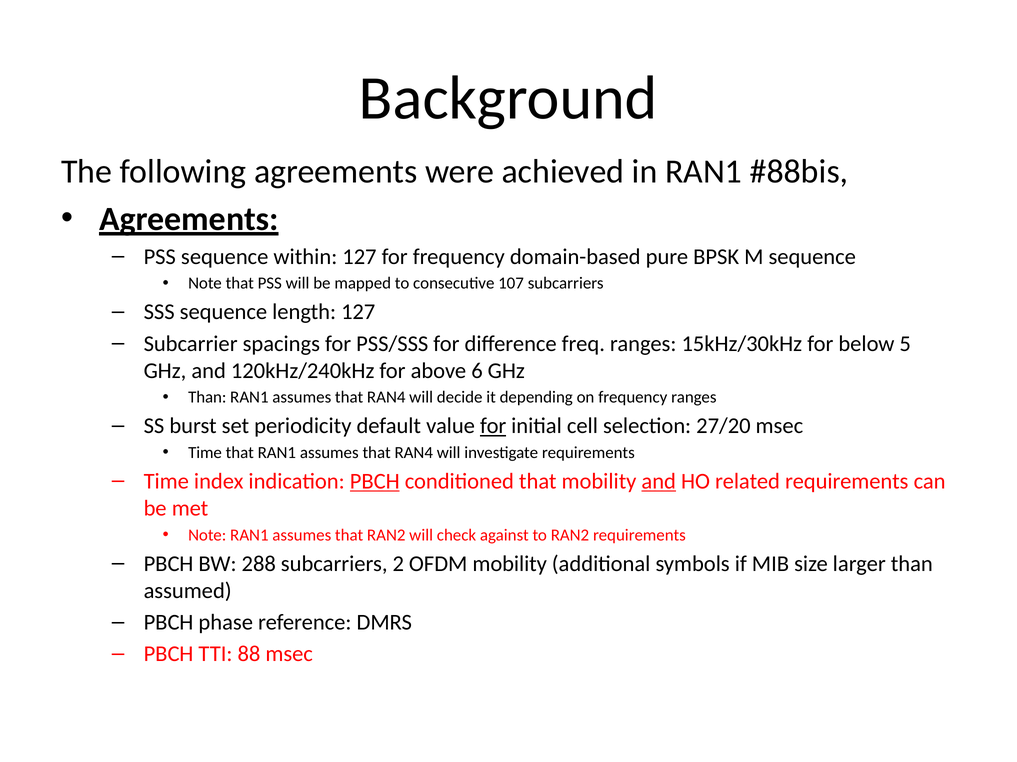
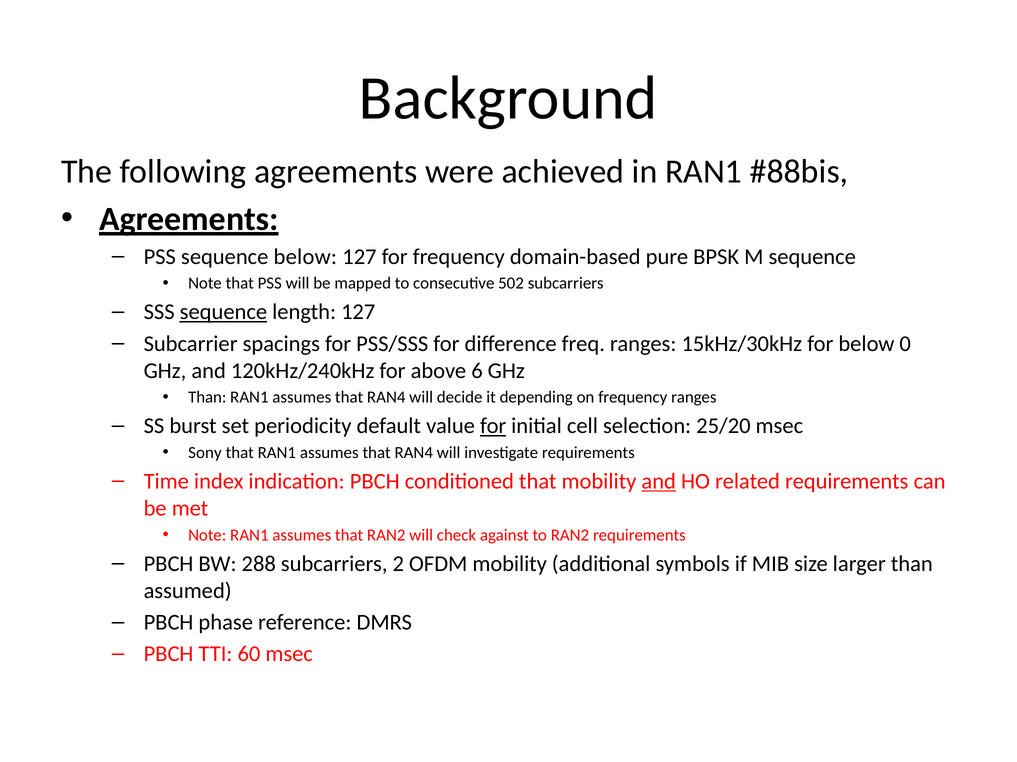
sequence within: within -> below (305, 257)
107: 107 -> 502 (511, 284)
sequence underline: none -> present (223, 312)
5: 5 -> 0 (905, 344)
27/20: 27/20 -> 25/20 (723, 426)
Time: Time -> Sony (205, 453)
PBCH underline: present -> none (375, 482)
88: 88 -> 60 (249, 655)
